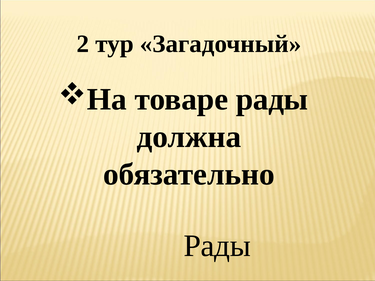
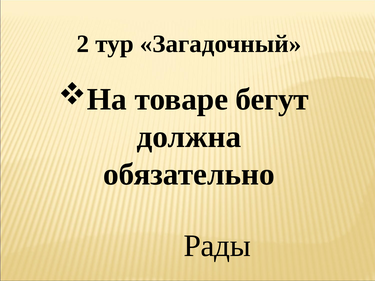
товаре рады: рады -> бегут (272, 99)
